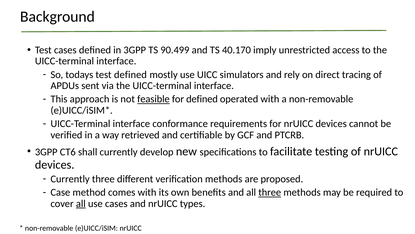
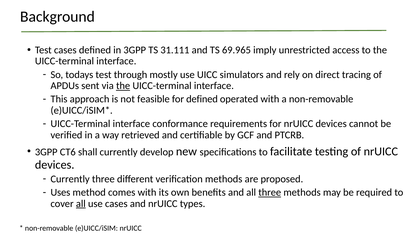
90.499: 90.499 -> 31.111 (175, 50)
40.170: 40.170 -> 69.965 (236, 50)
test defined: defined -> through (131, 74)
the underline: none -> present (123, 86)
feasible underline: present -> none (153, 99)
Case: Case -> Uses (60, 192)
